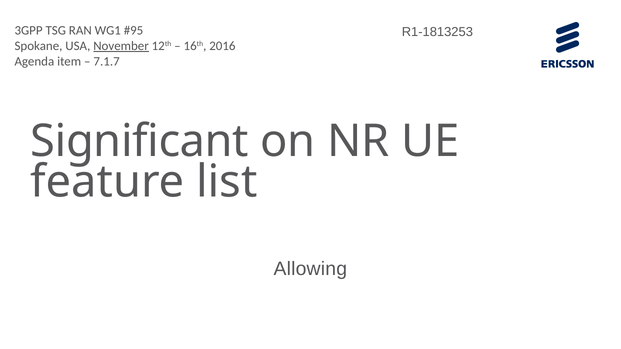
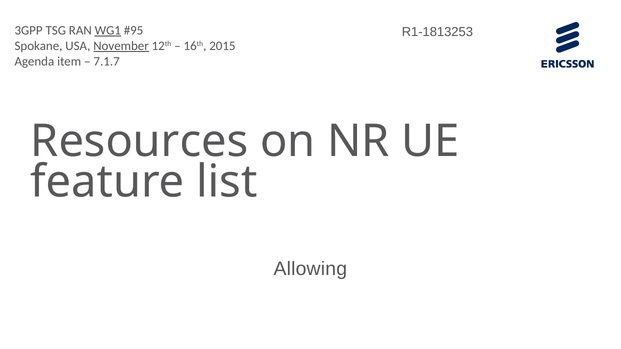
WG1 underline: none -> present (108, 30)
2016: 2016 -> 2015 (222, 46)
Significant: Significant -> Resources (139, 141)
